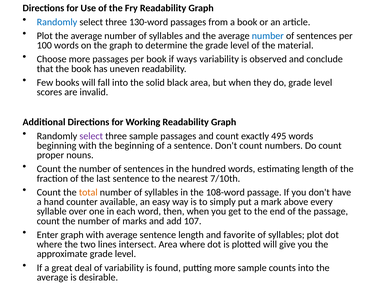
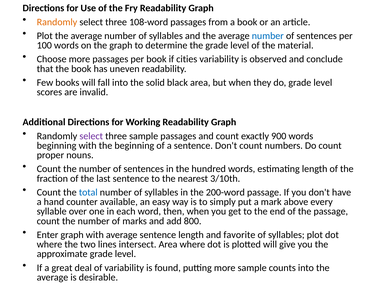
Randomly colour: blue -> orange (57, 22)
130-word: 130-word -> 108-word (149, 22)
ways: ways -> cities (187, 59)
495: 495 -> 900 (279, 136)
7/10th: 7/10th -> 3/10th (225, 178)
total colour: orange -> blue (88, 192)
108-word: 108-word -> 200-word (225, 192)
107: 107 -> 800 (193, 221)
